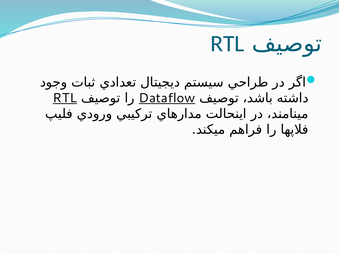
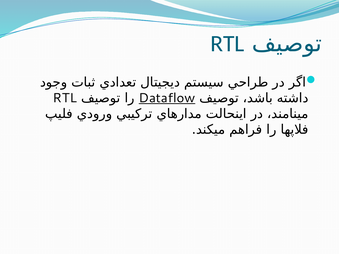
RTL underline: present -> none (65, 98)
